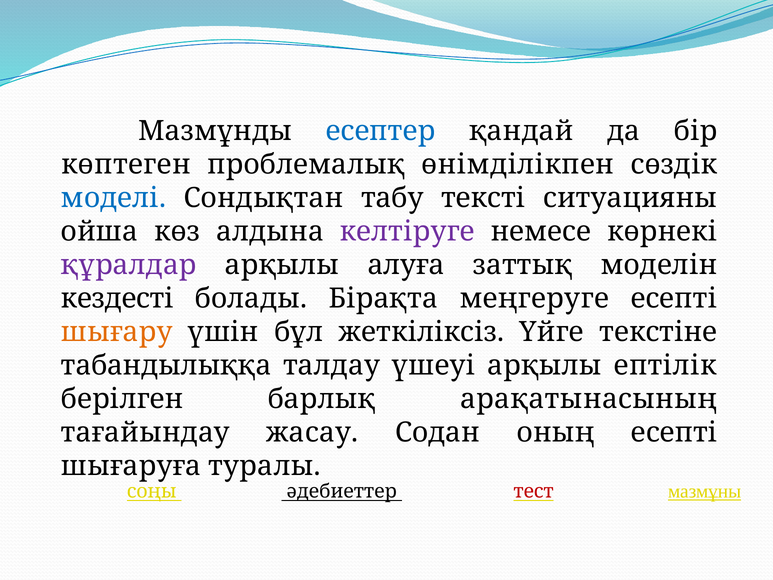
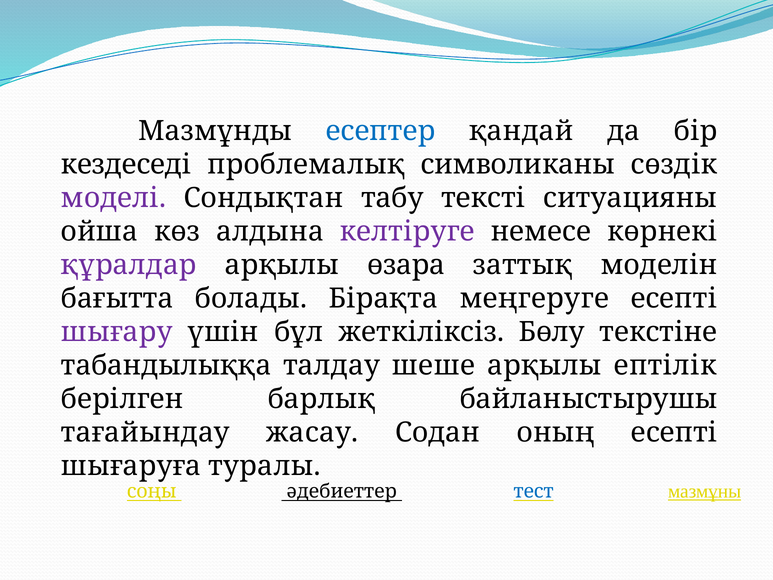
көптеген: көптеген -> кездеседі (126, 165)
өнімділікпен: өнімділікпен -> символиканы (518, 165)
моделі colour: blue -> purple (113, 198)
алуға: алуға -> өзара (406, 265)
кездесті: кездесті -> бағытта (117, 299)
шығару colour: orange -> purple (117, 332)
Үйге: Үйге -> Бөлу (552, 332)
үшеуі: үшеуі -> шеше (434, 366)
арақатынасының: арақатынасының -> байланыстырушы (589, 399)
тест colour: red -> blue (534, 491)
